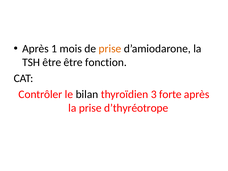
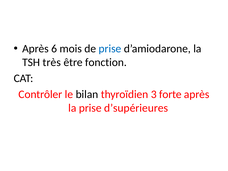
1: 1 -> 6 (54, 49)
prise colour: orange -> blue (110, 49)
TSH être: être -> très (52, 62)
d’thyréotrope: d’thyréotrope -> d’supérieures (136, 108)
